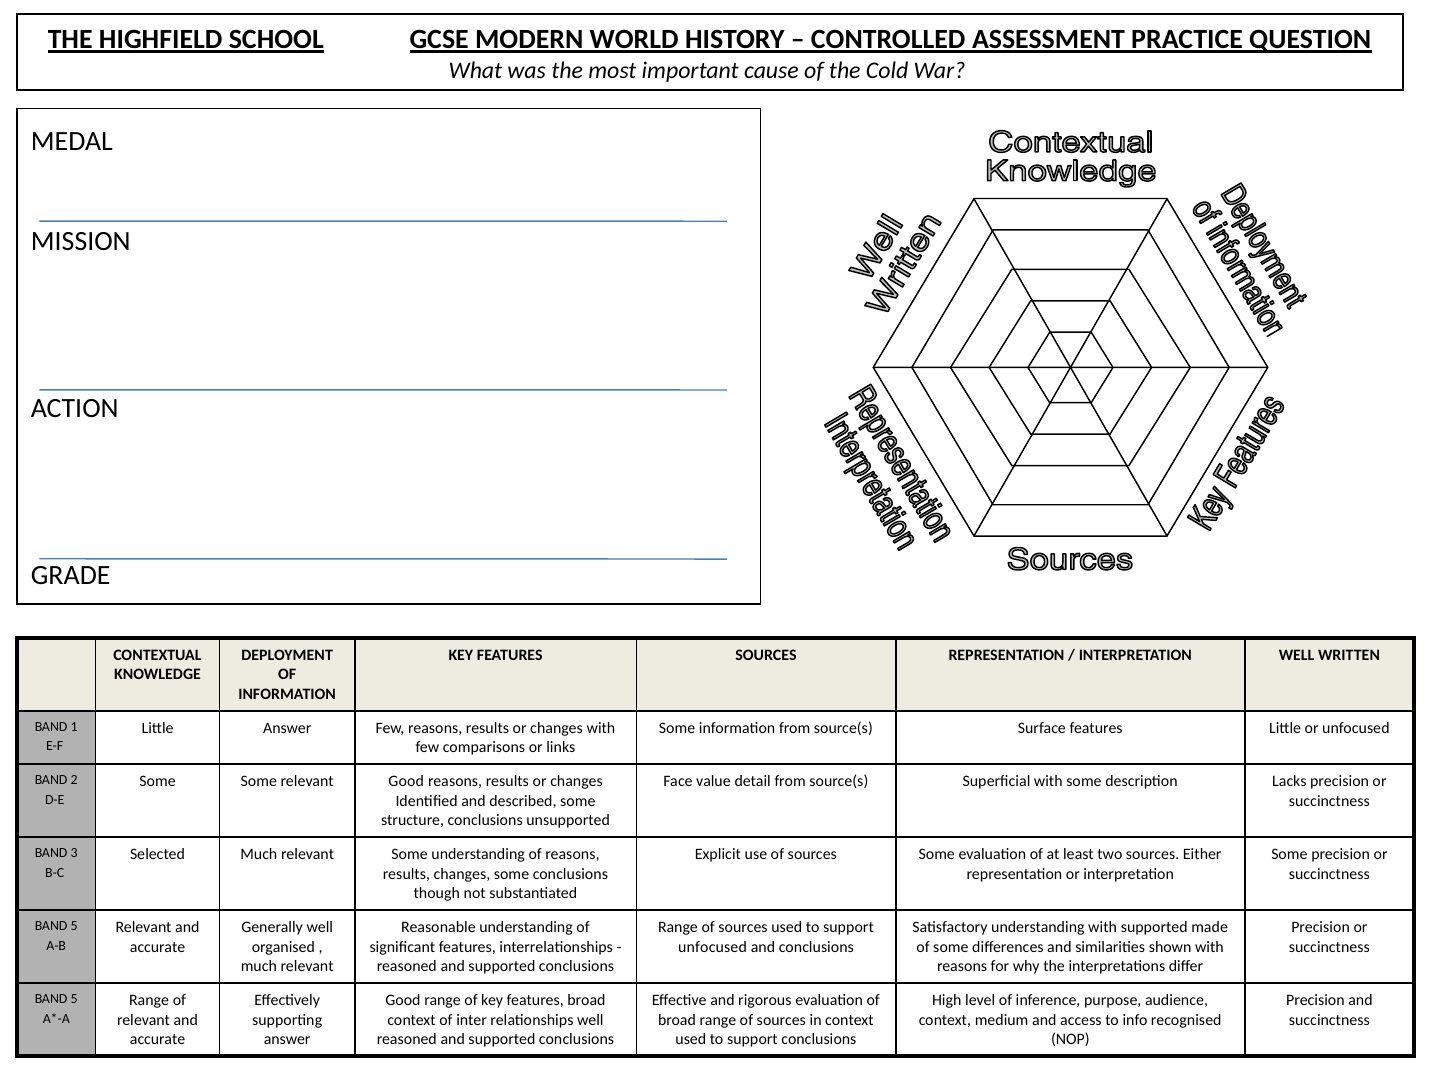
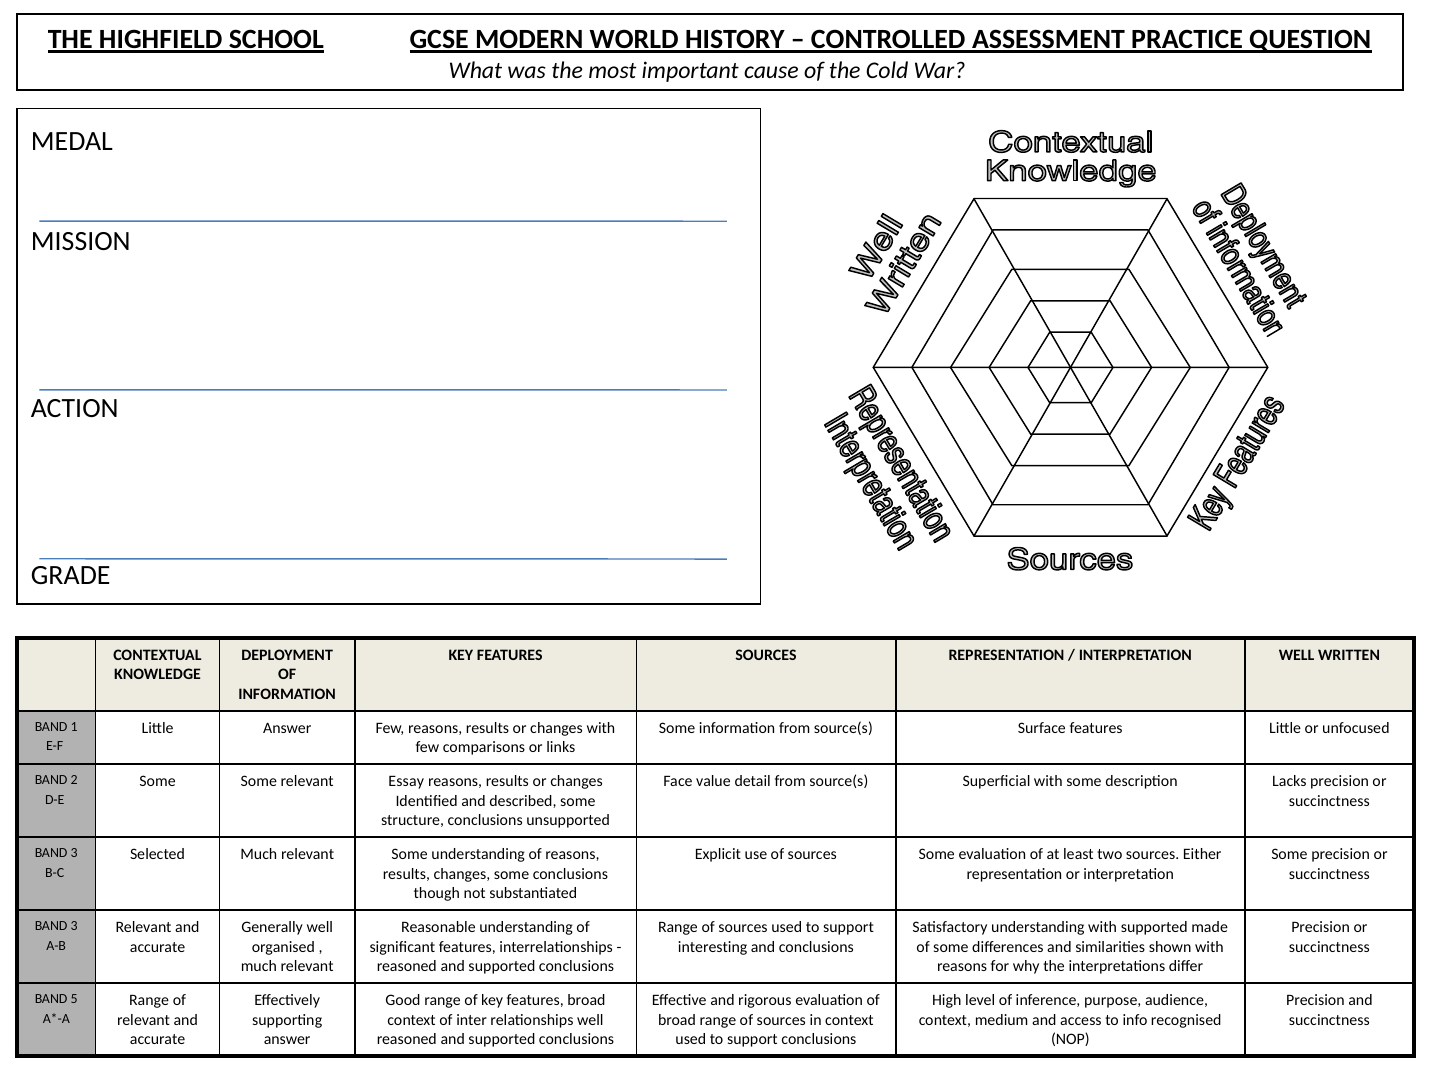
relevant Good: Good -> Essay (406, 782)
5: 5 -> 3 (74, 926)
unfocused: unfocused -> interesting (713, 947)
